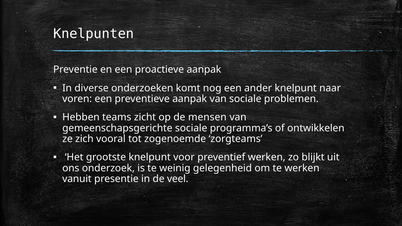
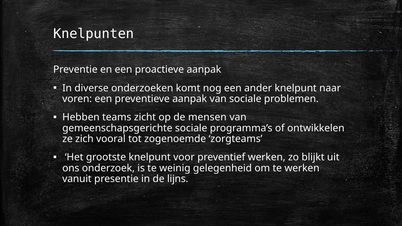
veel: veel -> lijns (178, 179)
